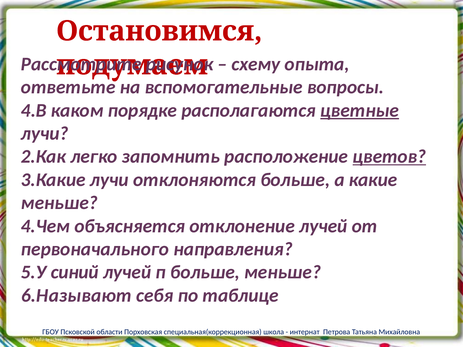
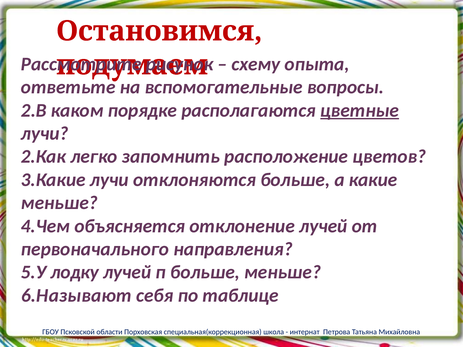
4.В: 4.В -> 2.В (34, 110)
цветов underline: present -> none (389, 157)
синий: синий -> лодку (75, 272)
